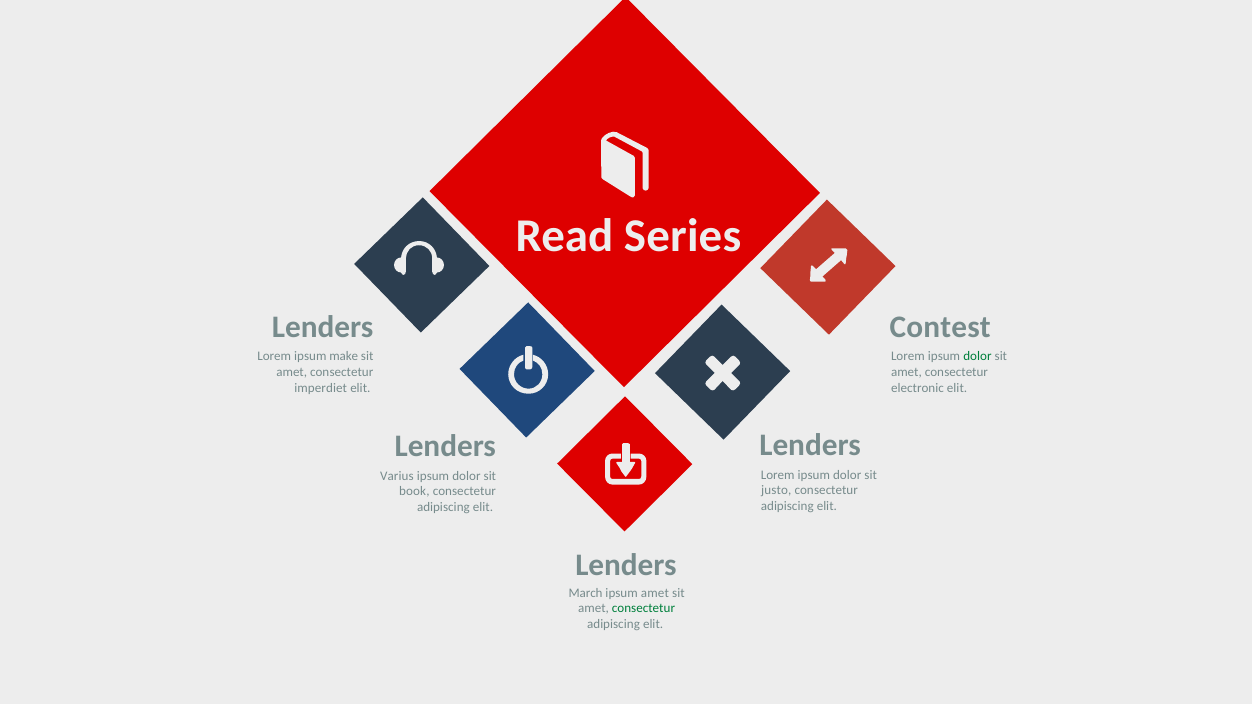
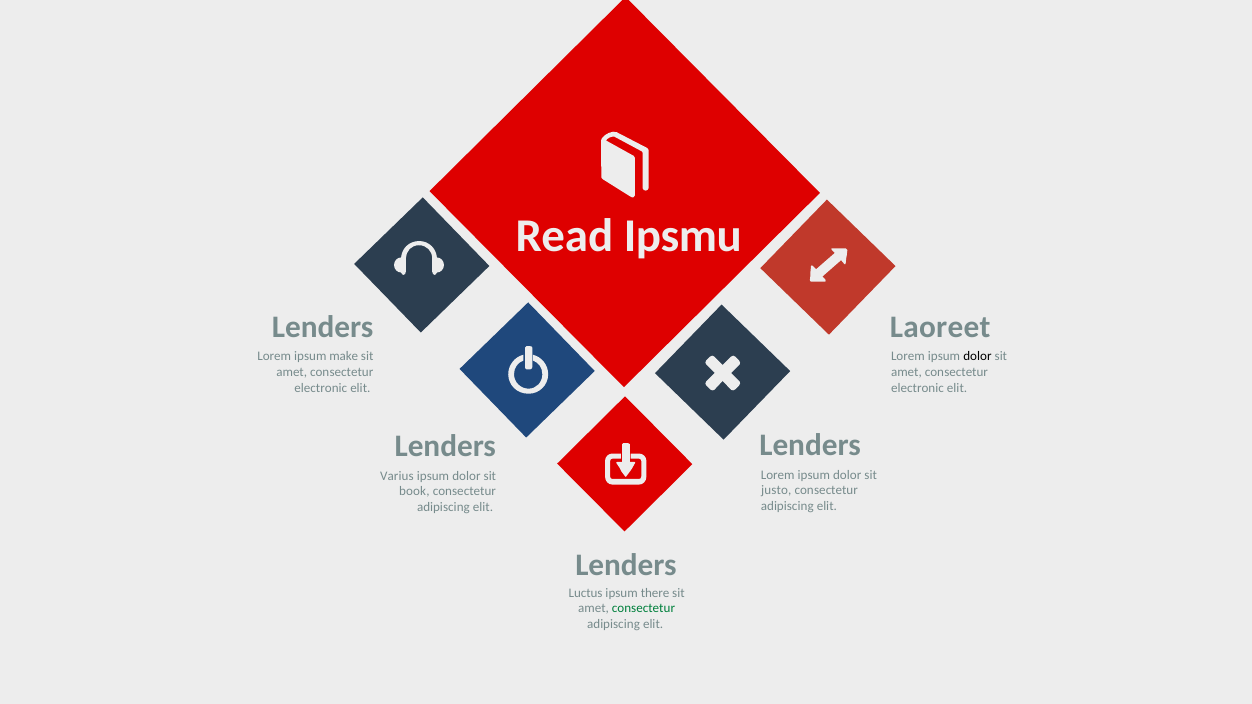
Series: Series -> Ipsmu (683, 236)
Contest: Contest -> Laoreet (940, 327)
dolor colour: green -> black (977, 357)
imperdiet: imperdiet -> electronic (321, 388)
March: March -> Luctus (586, 593)
ipsum amet: amet -> there (655, 593)
